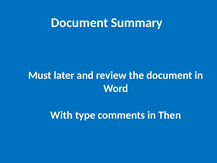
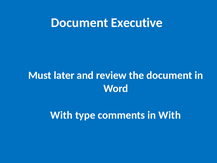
Summary: Summary -> Executive (137, 23)
in Then: Then -> With (170, 115)
